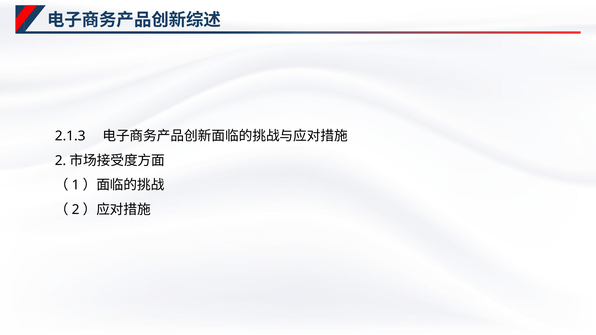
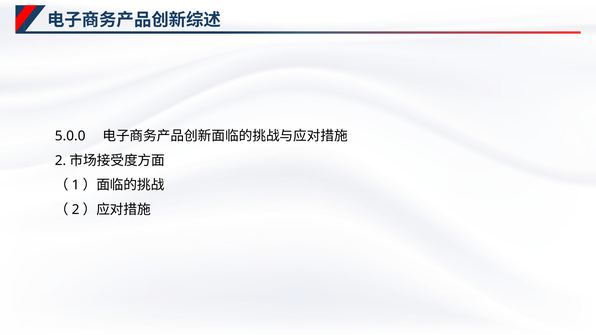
2.1.3: 2.1.3 -> 5.0.0 (70, 136)
